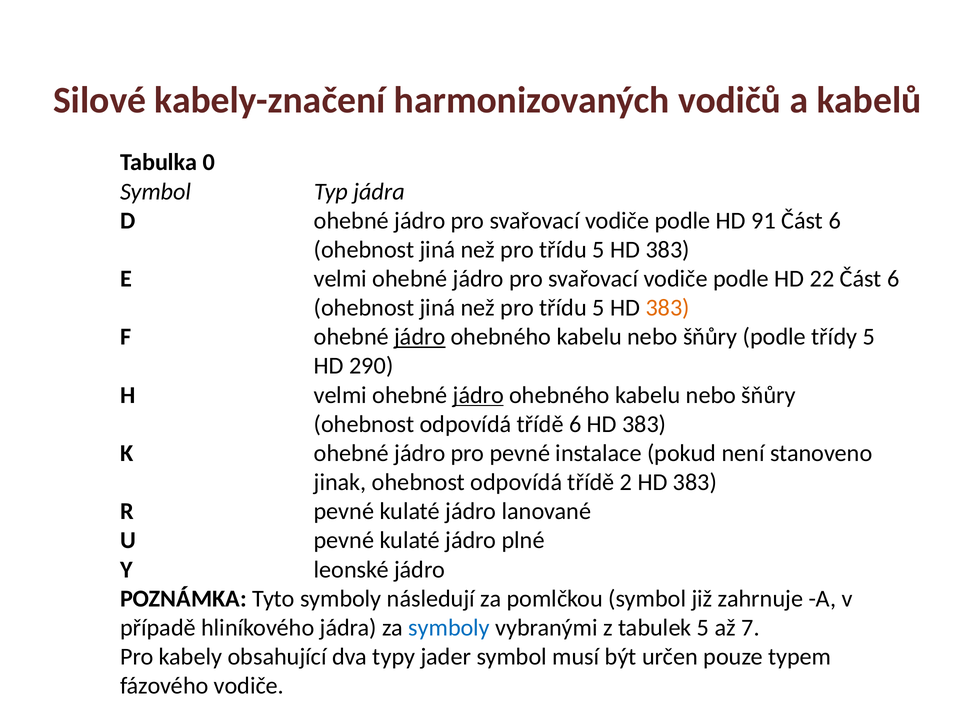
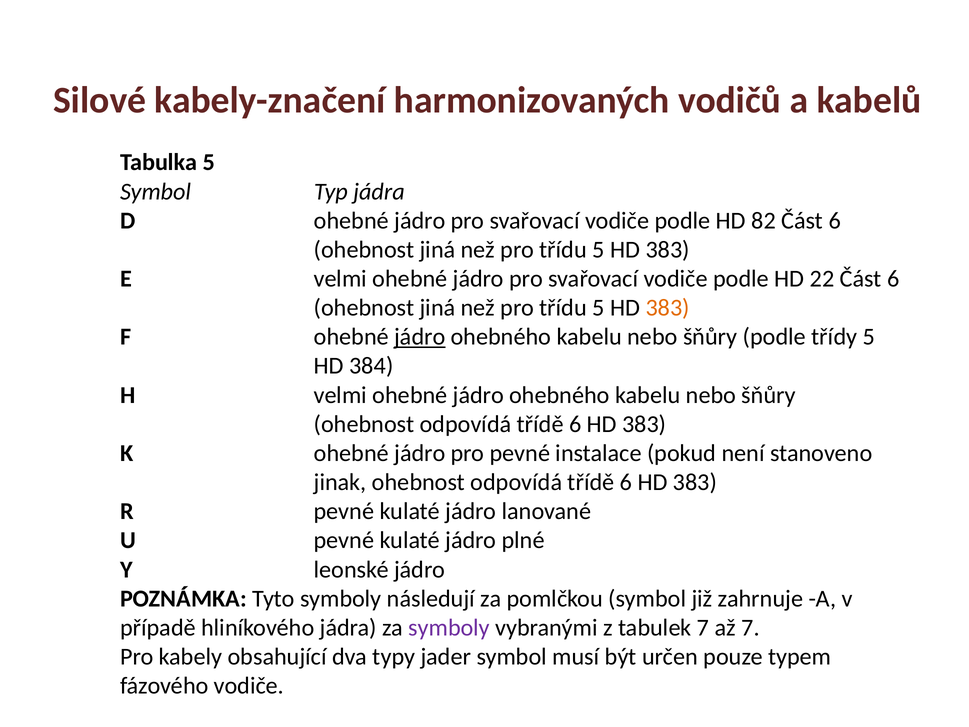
Tabulka 0: 0 -> 5 (209, 162)
91: 91 -> 82 (764, 221)
290: 290 -> 384 (371, 366)
jádro underline: present -> none (478, 395)
2: 2 -> 6 (626, 482)
symboly colour: blue -> purple (449, 628)
tabulek 5: 5 -> 7 (703, 628)
